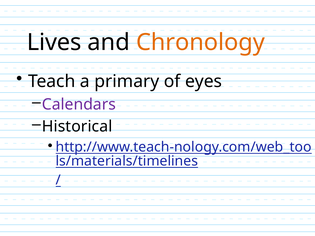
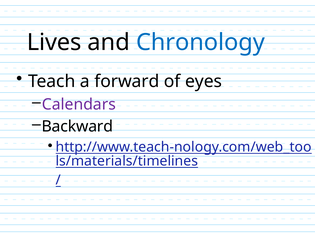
Chronology colour: orange -> blue (201, 42)
primary: primary -> forward (127, 82)
Historical: Historical -> Backward (77, 127)
